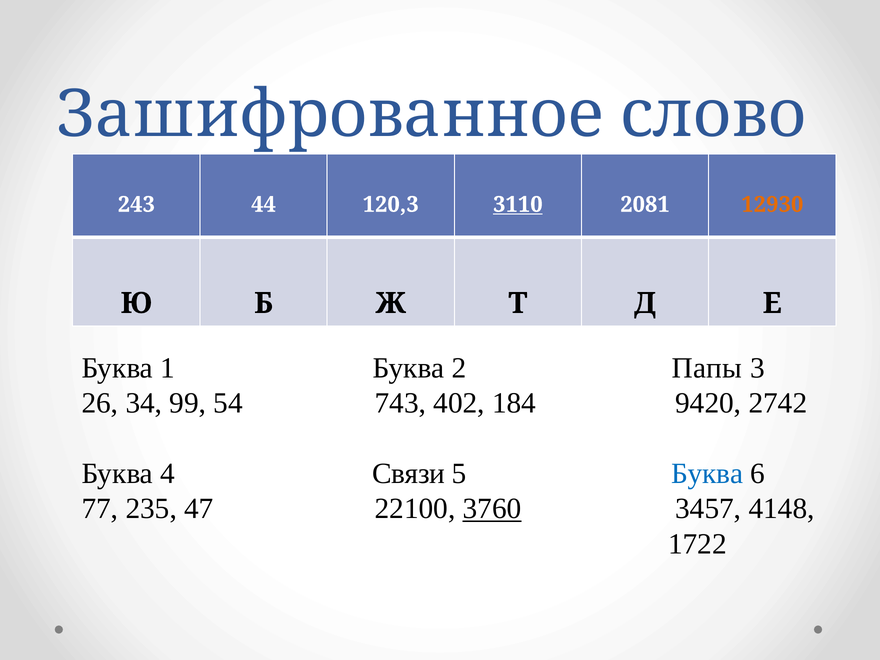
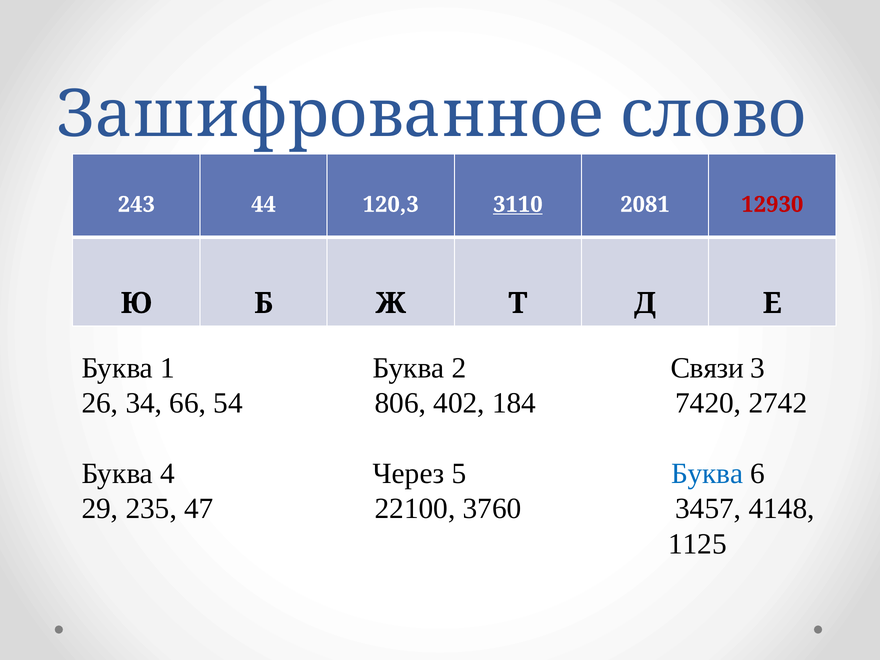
12930 colour: orange -> red (772, 205)
Папы: Папы -> Связи (707, 368)
99: 99 -> 66 (188, 403)
743: 743 -> 806 (400, 403)
9420: 9420 -> 7420 (708, 403)
Связи: Связи -> Через (408, 474)
77: 77 -> 29 (100, 509)
3760 underline: present -> none (492, 509)
1722: 1722 -> 1125 (697, 544)
